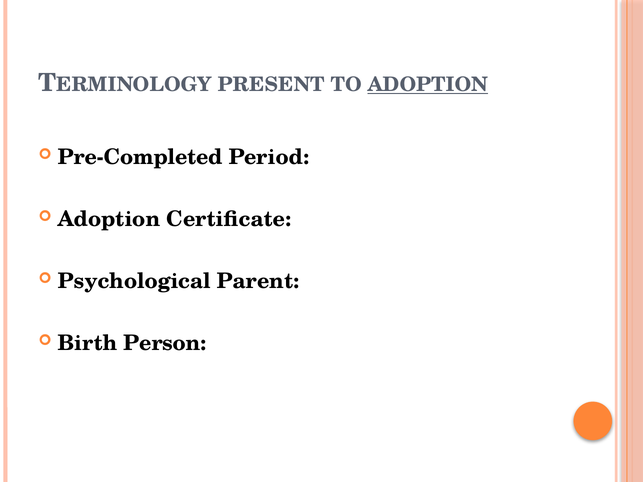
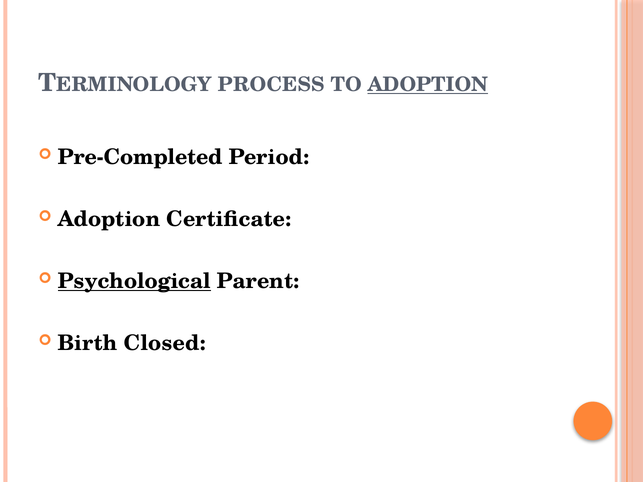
PRESENT: PRESENT -> PROCESS (271, 85)
Psychological underline: none -> present (134, 281)
Person: Person -> Closed (165, 344)
